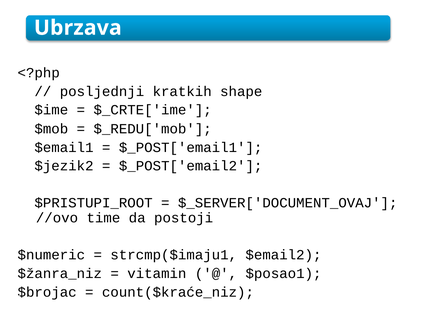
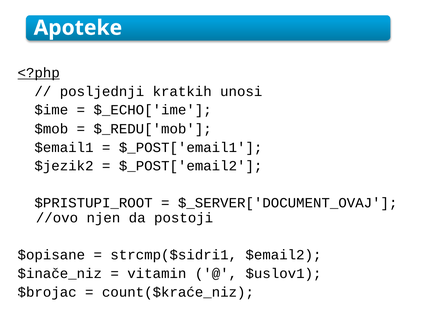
Ubrzava: Ubrzava -> Apoteke (78, 28)
<?php underline: none -> present (39, 73)
shape: shape -> unosi (241, 92)
$_CRTE['ime: $_CRTE['ime -> $_ECHO['ime (153, 110)
time: time -> njen (103, 218)
$numeric: $numeric -> $opisane (51, 255)
strcmp($imaju1: strcmp($imaju1 -> strcmp($sidri1 (174, 255)
$žanra_niz: $žanra_niz -> $inače_niz (60, 274)
$posao1: $posao1 -> $uslov1 (284, 274)
